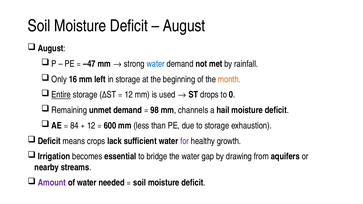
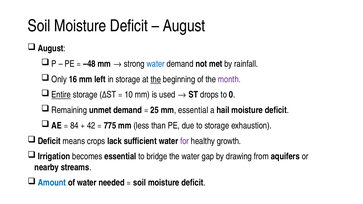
–47: –47 -> –48 (89, 64)
the underline: none -> present (156, 79)
month colour: orange -> purple (229, 79)
12: 12 -> 10 (129, 95)
98: 98 -> 25 (155, 110)
mm channels: channels -> essential (193, 110)
12: 12 -> 42 (91, 126)
600: 600 -> 775 (110, 126)
Amount colour: purple -> blue (52, 183)
